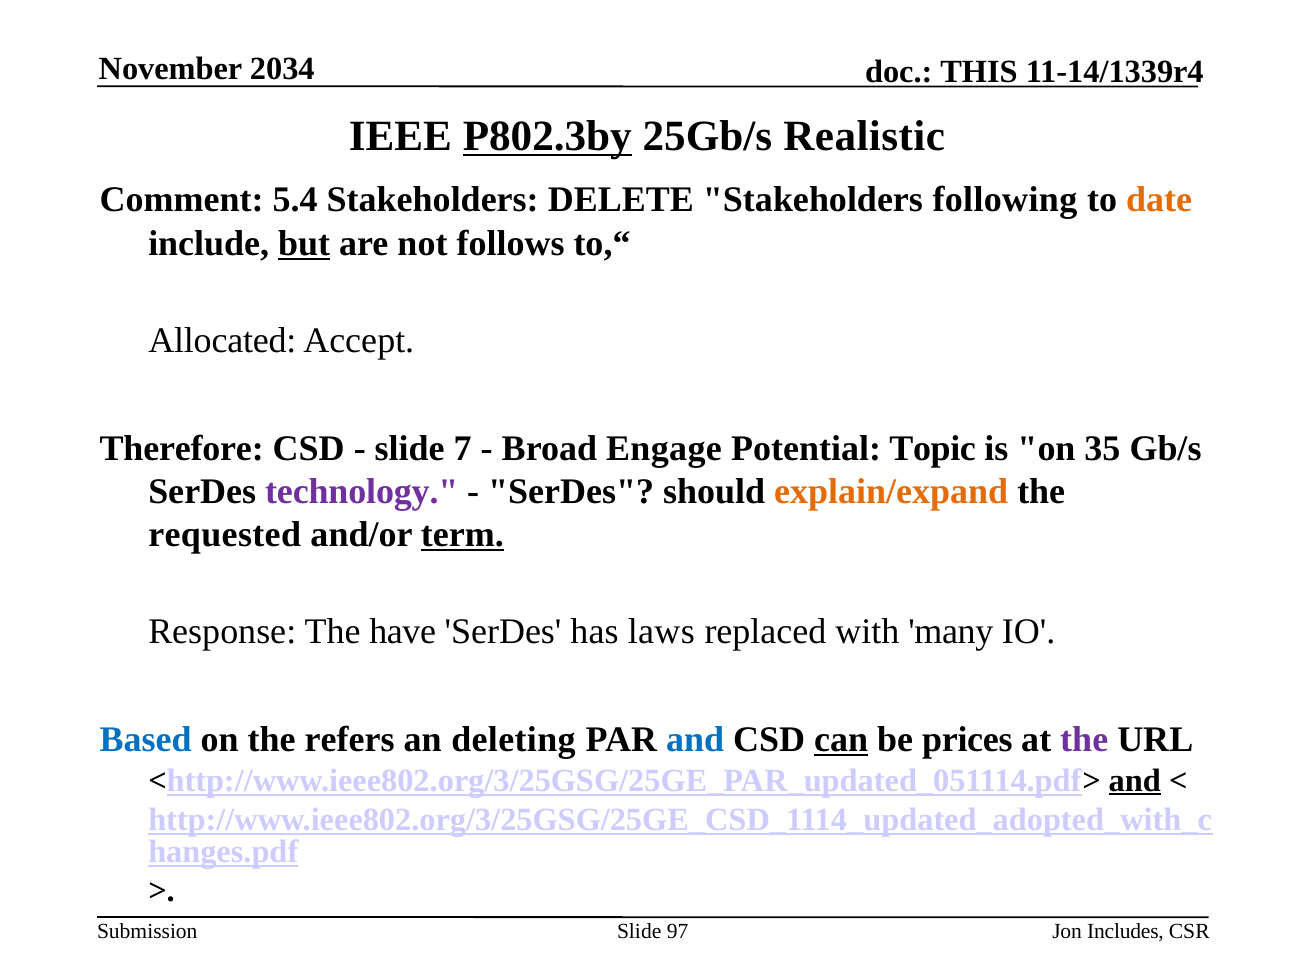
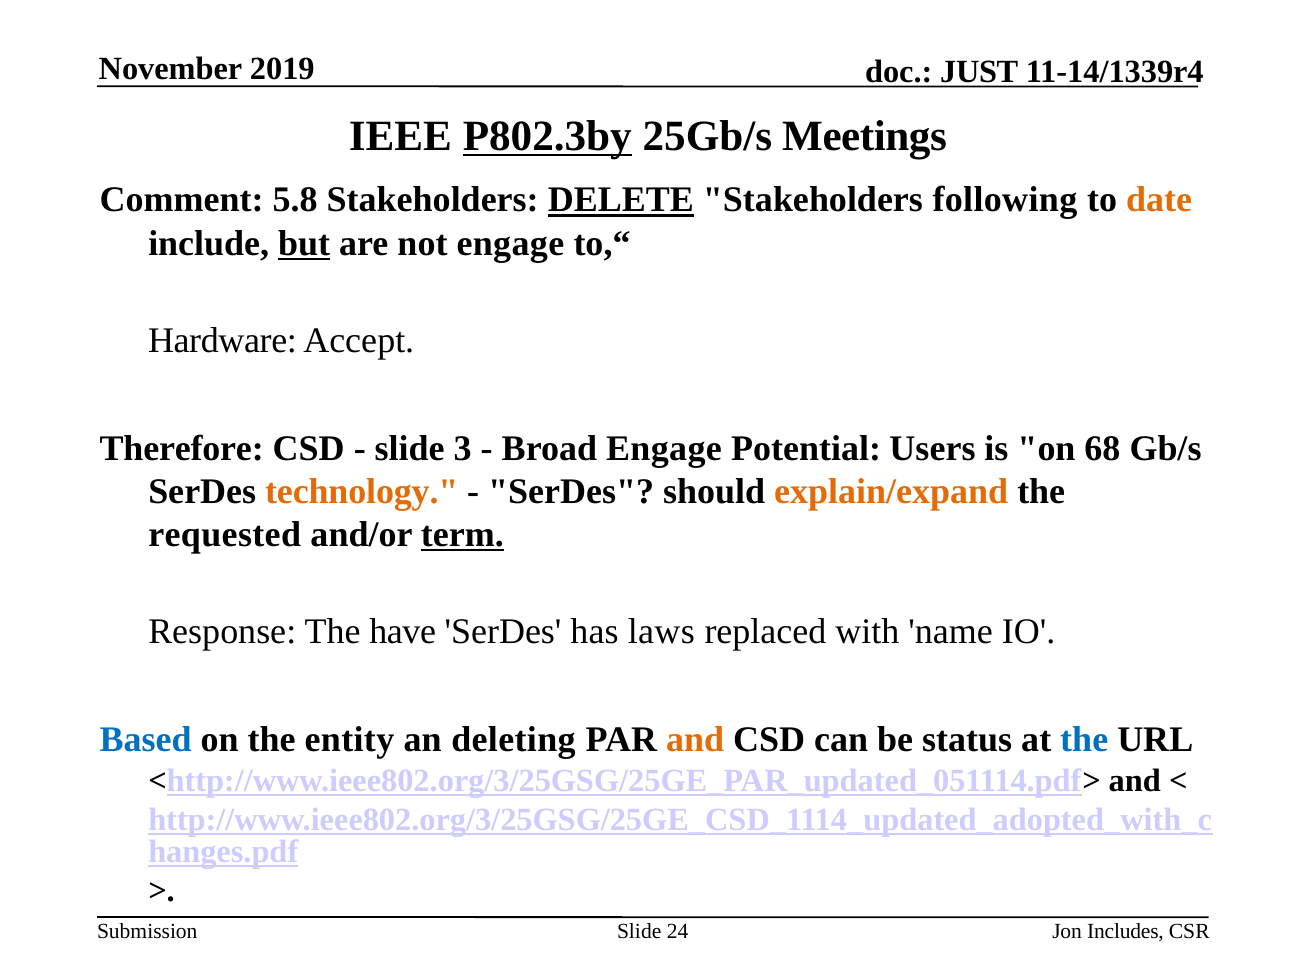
2034: 2034 -> 2019 (282, 69)
THIS: THIS -> JUST (979, 72)
Realistic: Realistic -> Meetings (865, 136)
5.4: 5.4 -> 5.8 (295, 200)
DELETE underline: none -> present (621, 200)
not follows: follows -> engage (510, 243)
Allocated: Allocated -> Hardware (222, 340)
7: 7 -> 3 (463, 448)
Topic: Topic -> Users (932, 448)
35: 35 -> 68 (1102, 448)
technology colour: purple -> orange (362, 492)
many: many -> name (951, 632)
refers: refers -> entity (349, 740)
and colour: blue -> orange (695, 740)
can underline: present -> none (841, 740)
prices: prices -> status (967, 740)
the colour: purple -> blue (1084, 740)
and underline: present -> none (1135, 781)
97: 97 -> 24 (678, 932)
